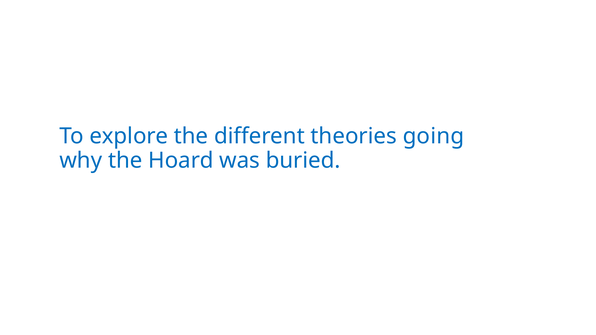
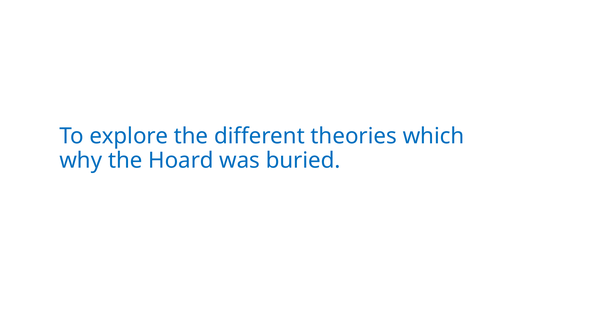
going: going -> which (434, 136)
